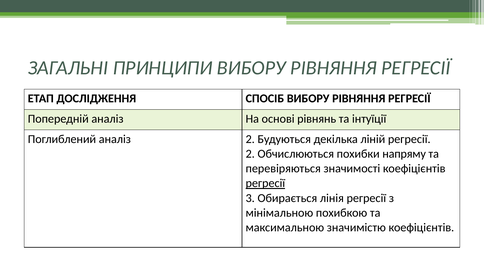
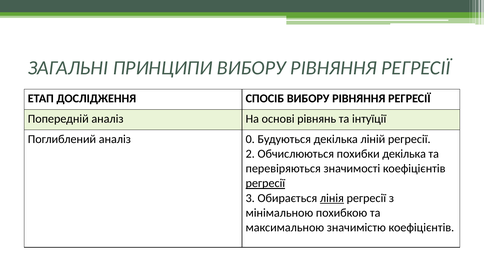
аналіз 2: 2 -> 0 (250, 139)
похибки напряму: напряму -> декілька (404, 154)
лінія underline: none -> present (332, 198)
